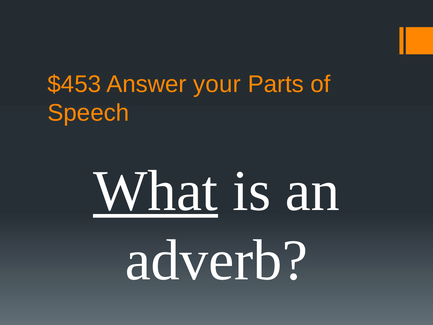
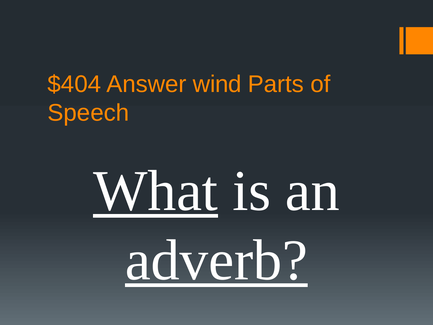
$453: $453 -> $404 (74, 84)
your: your -> wind (217, 84)
adverb underline: none -> present (216, 260)
